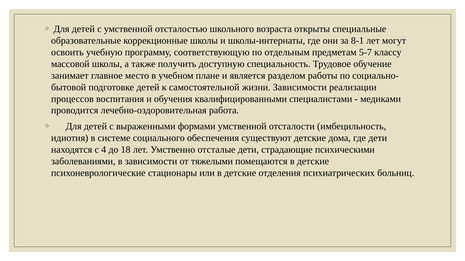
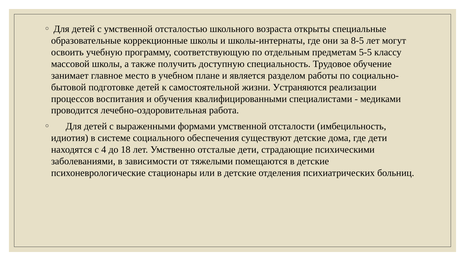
8-1: 8-1 -> 8-5 (357, 41)
5-7: 5-7 -> 5-5 (365, 52)
жизни Зависимости: Зависимости -> Устраняются (300, 87)
